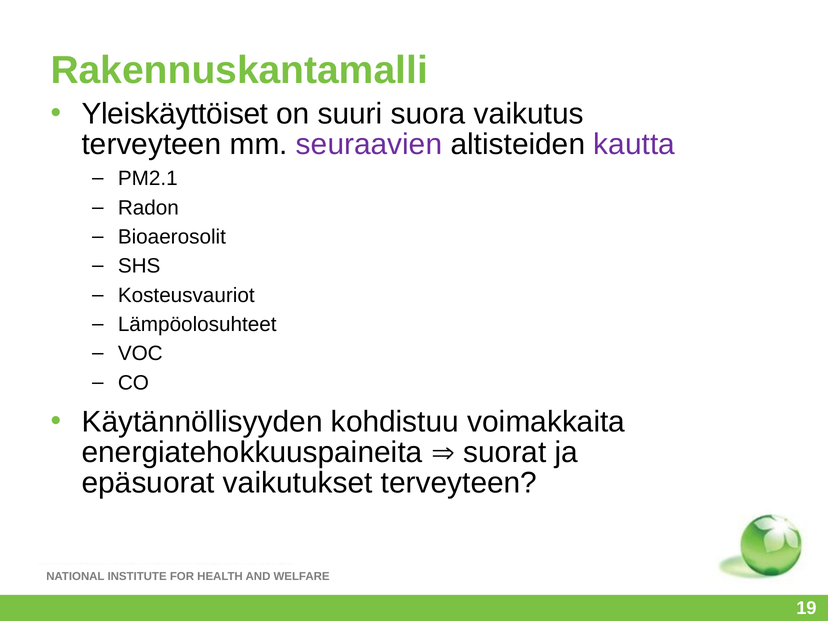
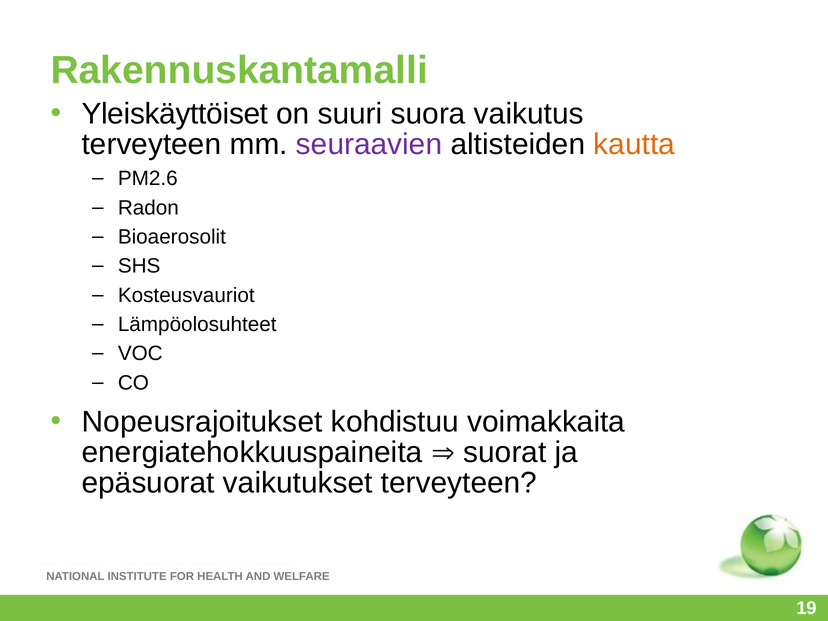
kautta colour: purple -> orange (634, 144)
PM2.1: PM2.1 -> PM2.6 (148, 179)
Käytännöllisyyden: Käytännöllisyyden -> Nopeusrajoitukset (202, 422)
